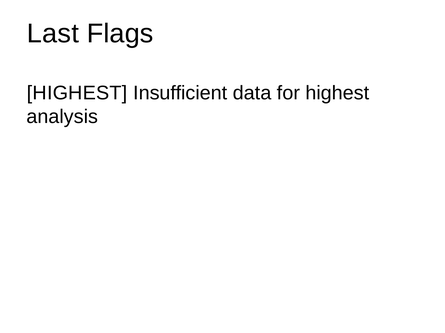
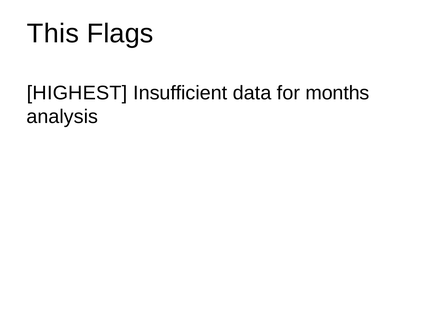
Last: Last -> This (53, 34)
for highest: highest -> months (337, 93)
